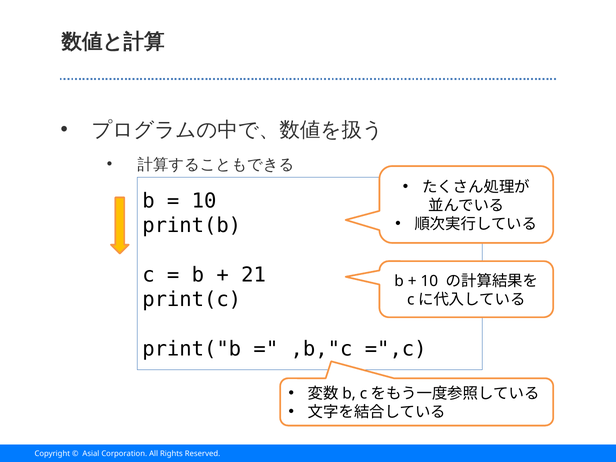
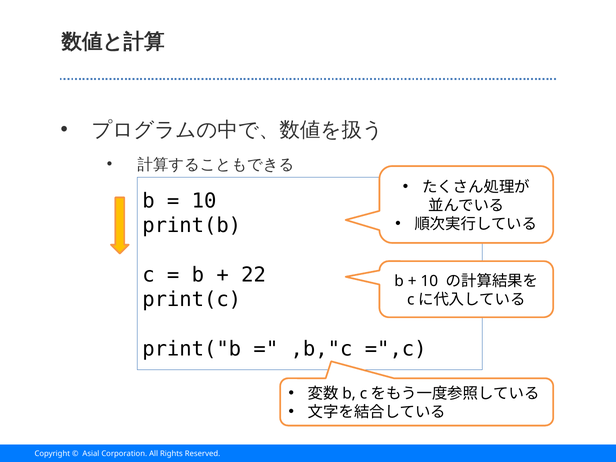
21: 21 -> 22 (254, 275)
